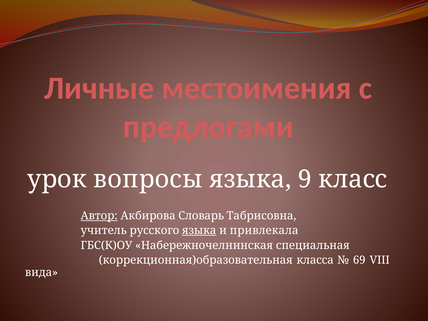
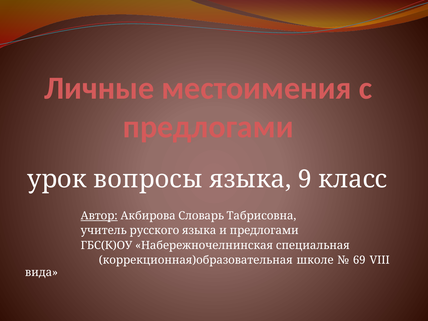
языка underline: present -> none (199, 231)
и привлекала: привлекала -> предлогами (264, 231)
класса: класса -> школе (315, 260)
